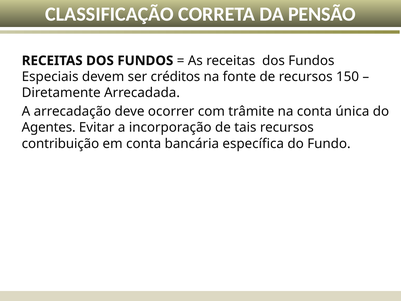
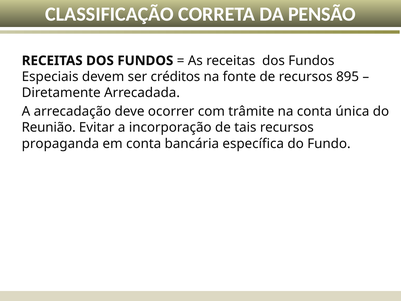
150: 150 -> 895 (348, 77)
Agentes: Agentes -> Reunião (49, 127)
contribuição: contribuição -> propaganda (60, 144)
